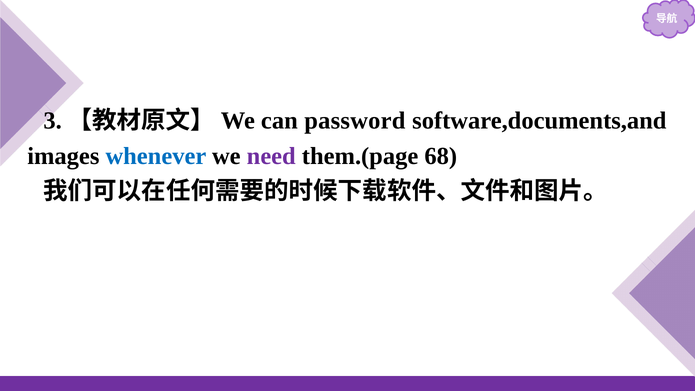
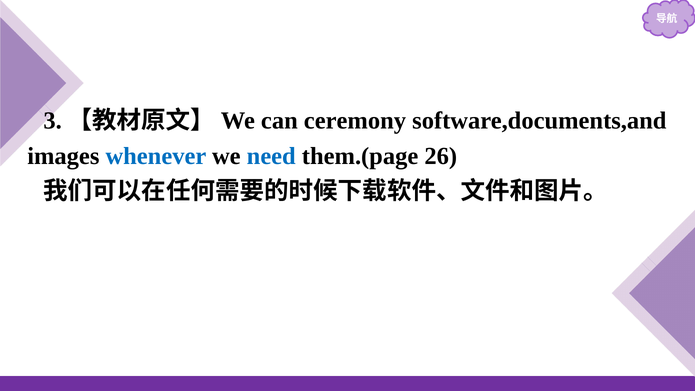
password: password -> ceremony (355, 121)
need colour: purple -> blue (271, 156)
68: 68 -> 26 (441, 156)
